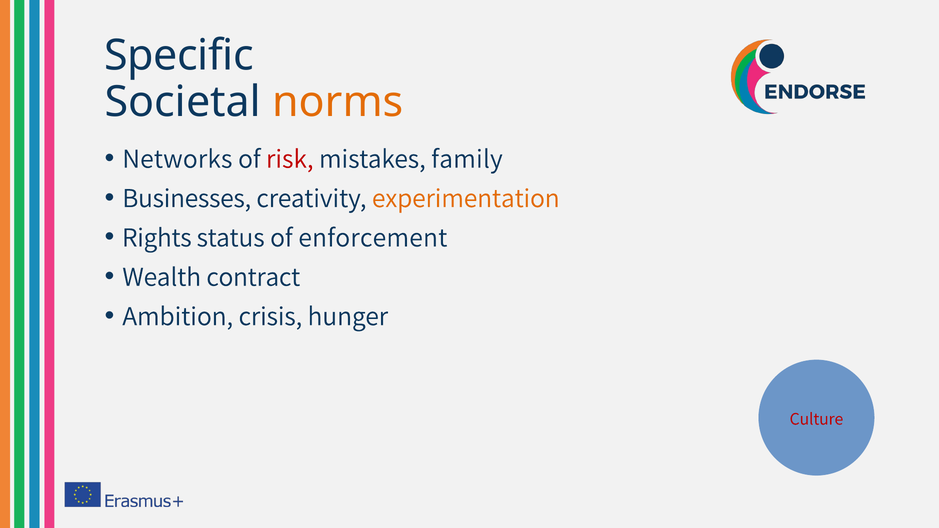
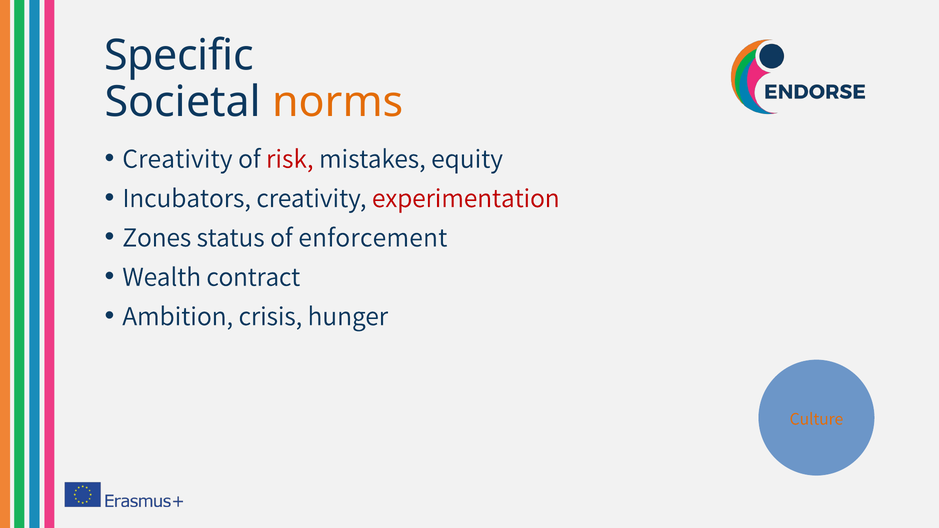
Networks: Networks -> Creativity (177, 159)
family: family -> equity (467, 159)
Businesses: Businesses -> Incubators (187, 198)
experimentation colour: orange -> red (466, 198)
Rights: Rights -> Zones (157, 238)
Culture colour: red -> orange (816, 419)
